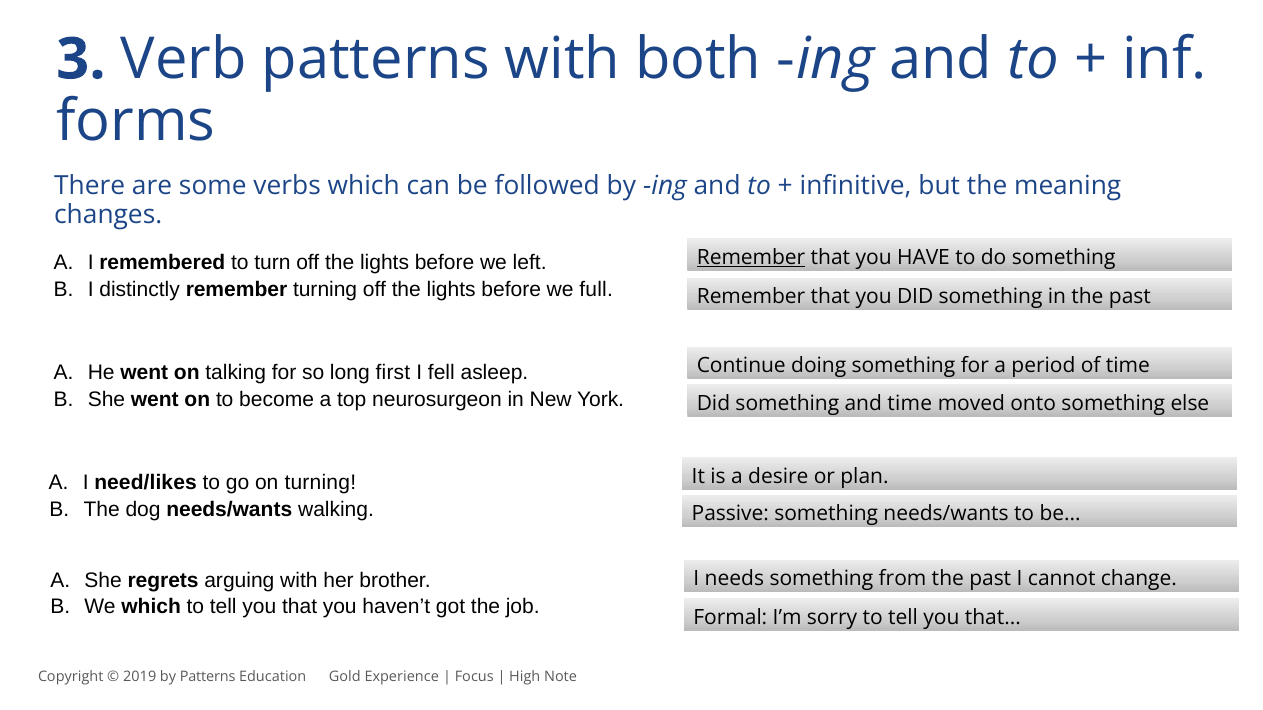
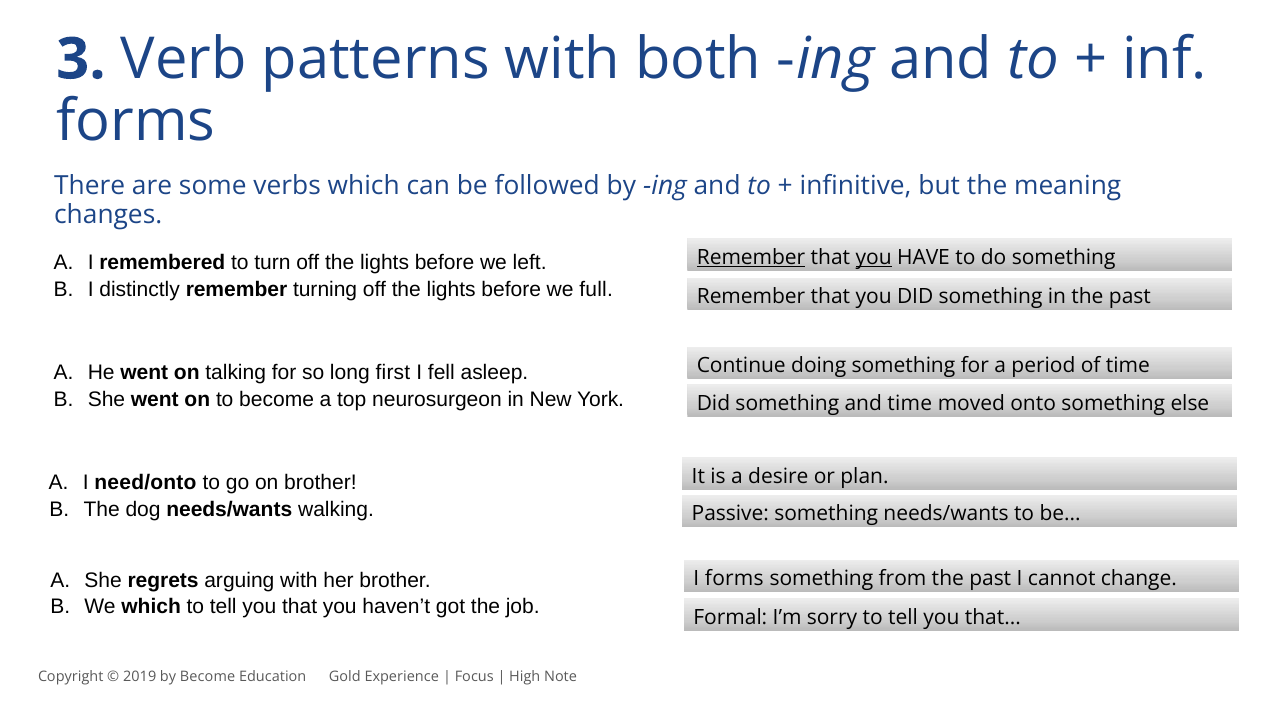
you underline: none -> present (874, 257)
need/likes: need/likes -> need/onto (145, 482)
on turning: turning -> brother (320, 482)
I needs: needs -> forms (734, 579)
by Patterns: Patterns -> Become (208, 677)
